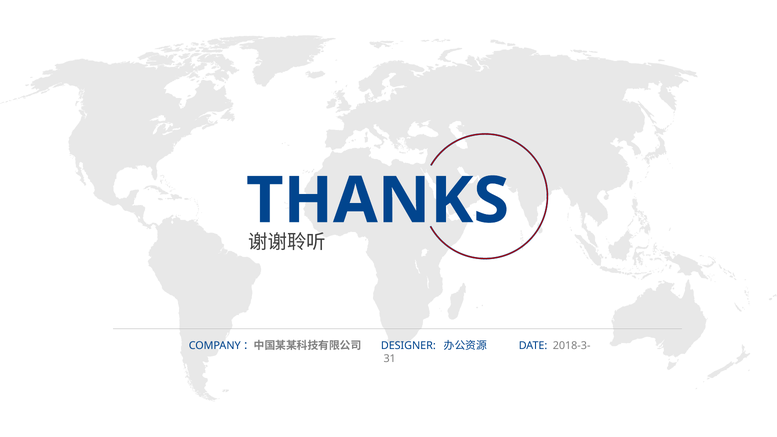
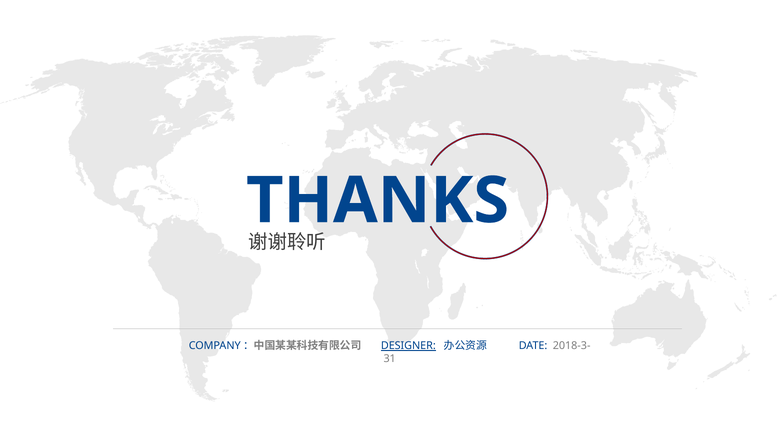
DESIGNER underline: none -> present (408, 346)
